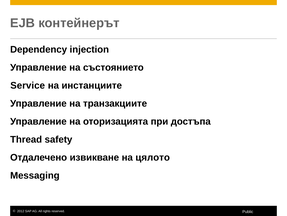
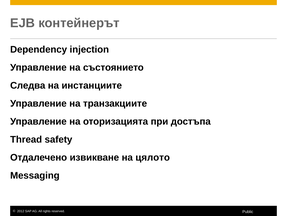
Service: Service -> Следва (28, 85)
